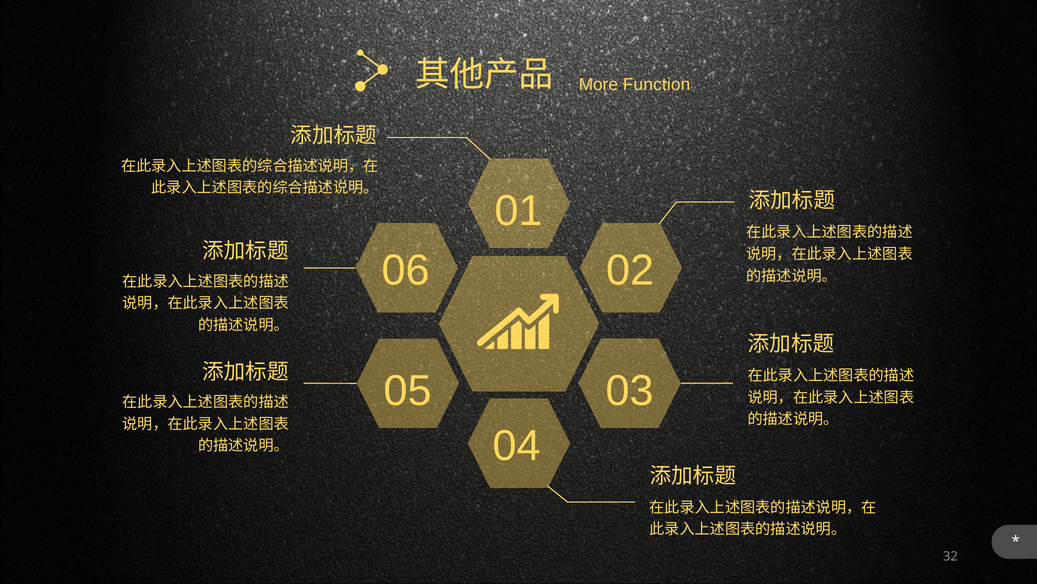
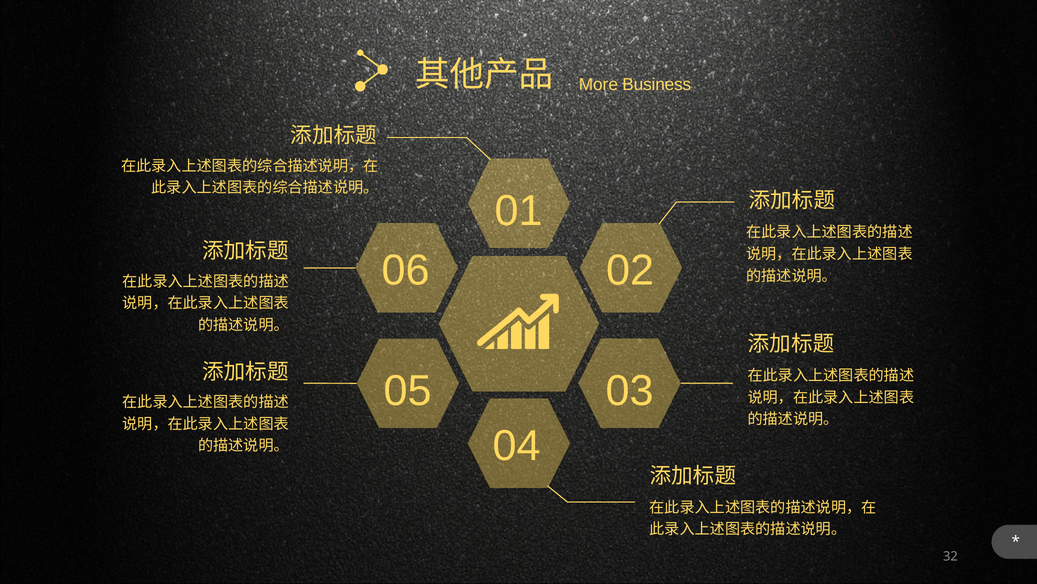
Function: Function -> Business (657, 84)
